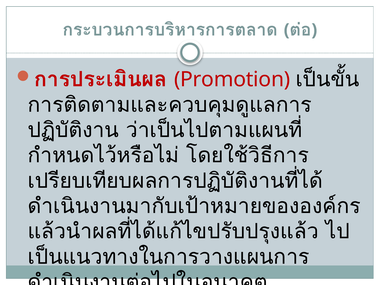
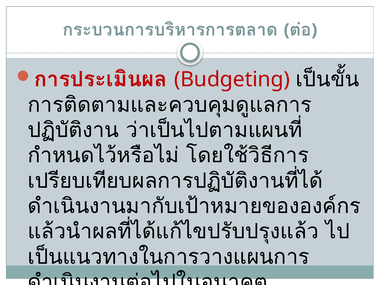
Promotion: Promotion -> Budgeting (232, 80)
